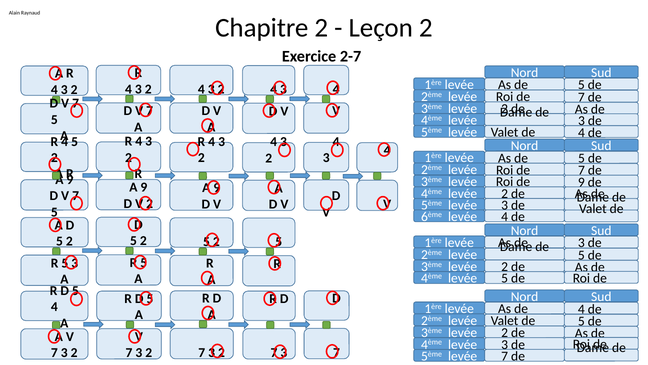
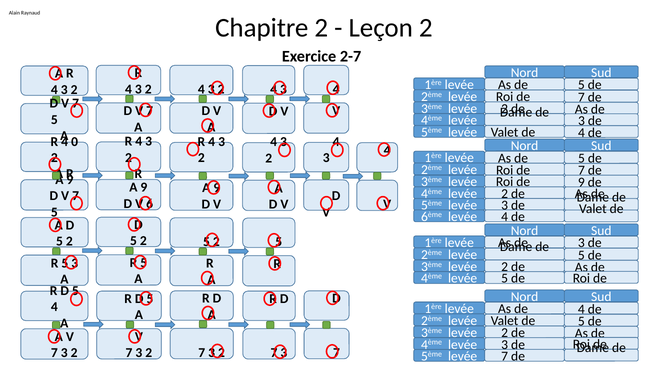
5: 5 -> 0 (75, 141)
V 2: 2 -> 6 (150, 203)
